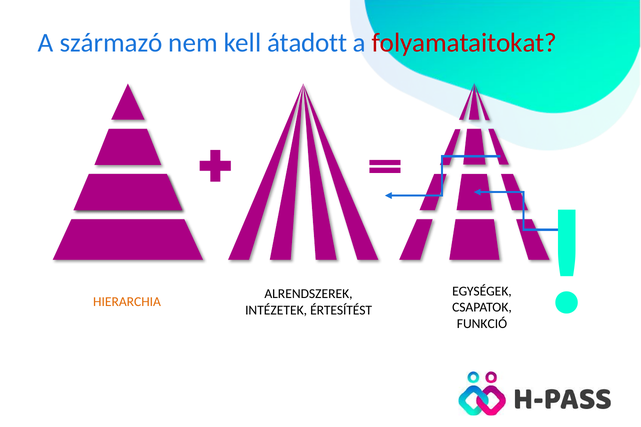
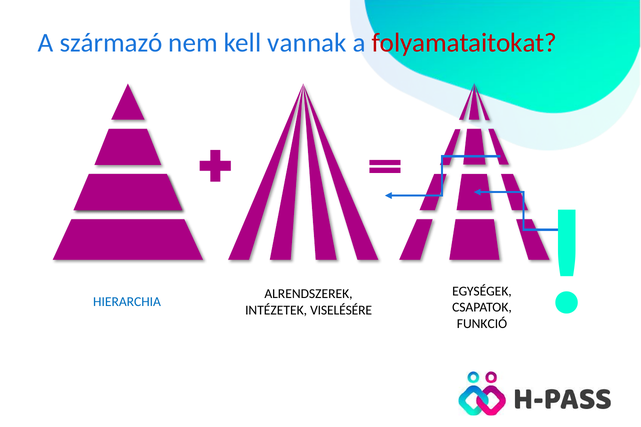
átadott: átadott -> vannak (307, 43)
HIERARCHIA colour: orange -> blue (127, 302)
ÉRTESÍTÉST: ÉRTESÍTÉST -> VISELÉSÉRE (341, 310)
